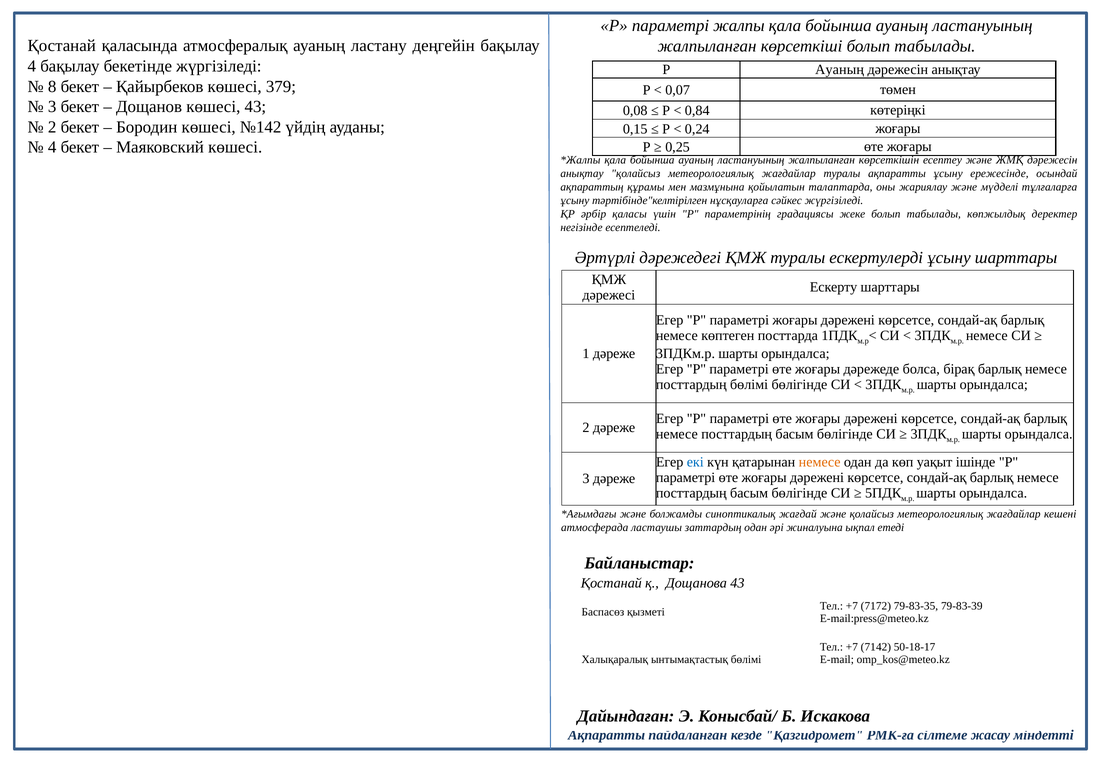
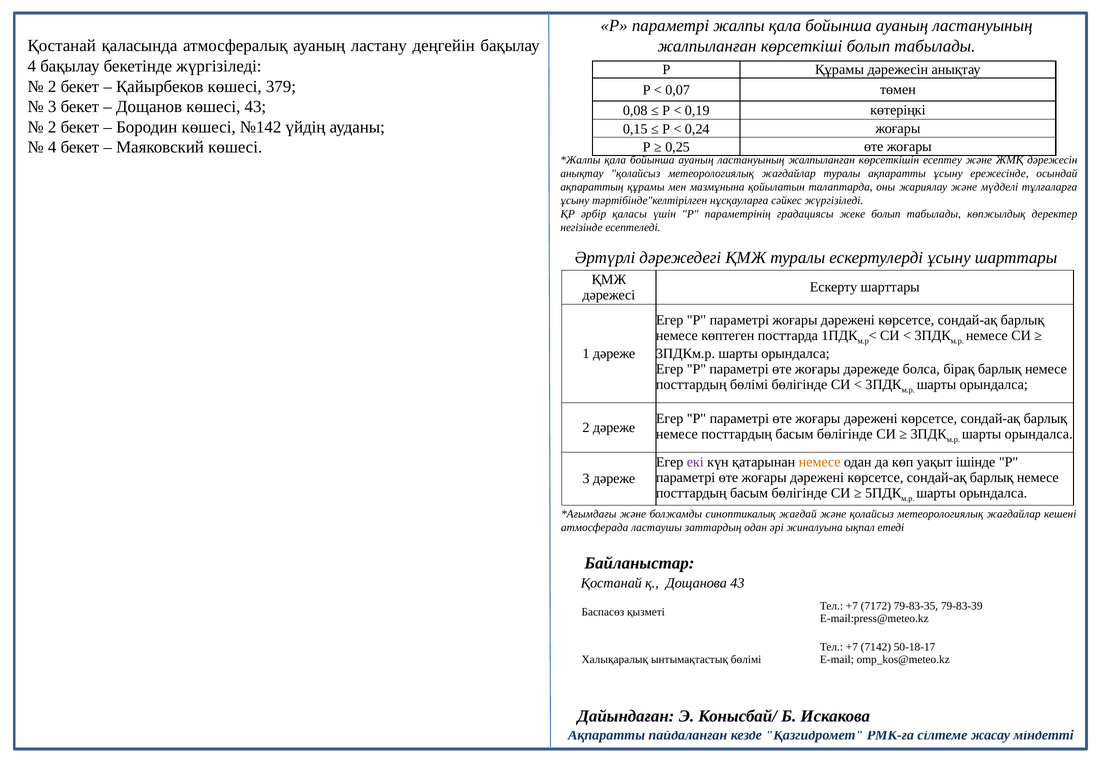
Р Ауаның: Ауаның -> Құрамы (840, 70)
8: 8 -> 2 (52, 86)
0,84: 0,84 -> 0,19 (697, 111)
екі colour: blue -> purple (695, 462)
